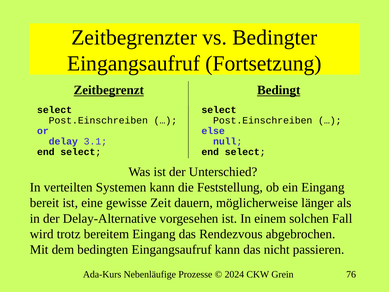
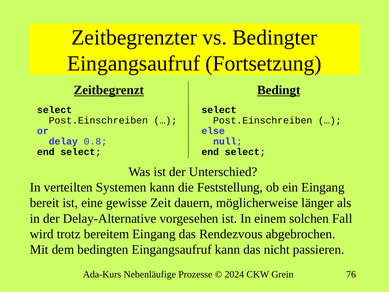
3.1: 3.1 -> 0.8 (95, 141)
